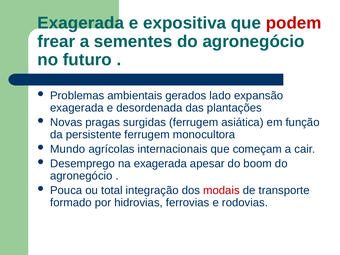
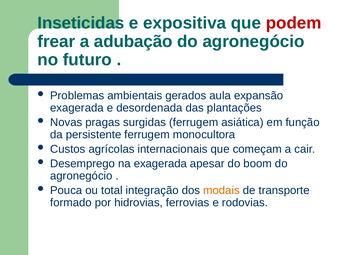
Exagerada: Exagerada -> Inseticidas (81, 23)
sementes: sementes -> adubação (133, 41)
lado: lado -> aula (220, 96)
Mundo: Mundo -> Custos (68, 149)
modais colour: red -> orange (221, 190)
